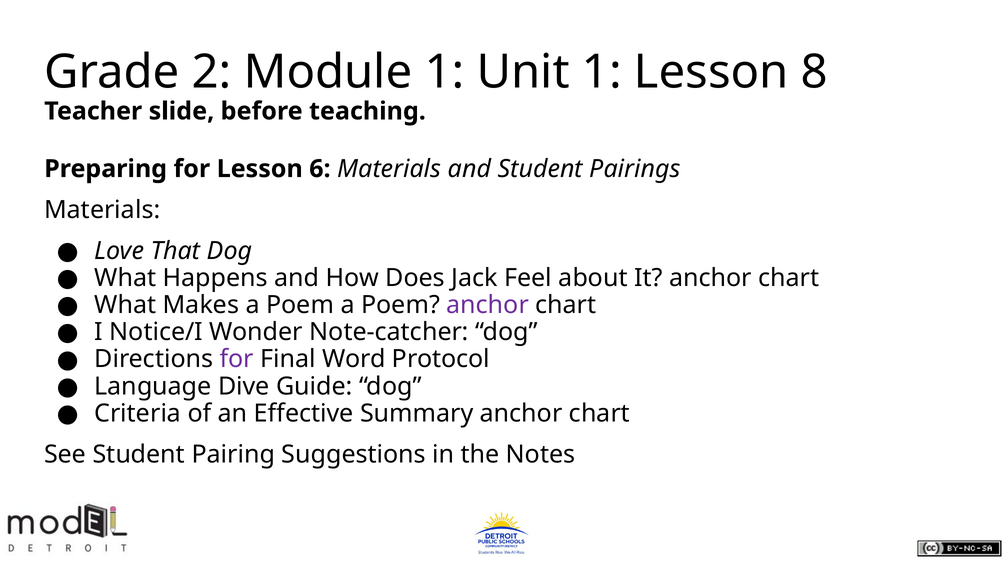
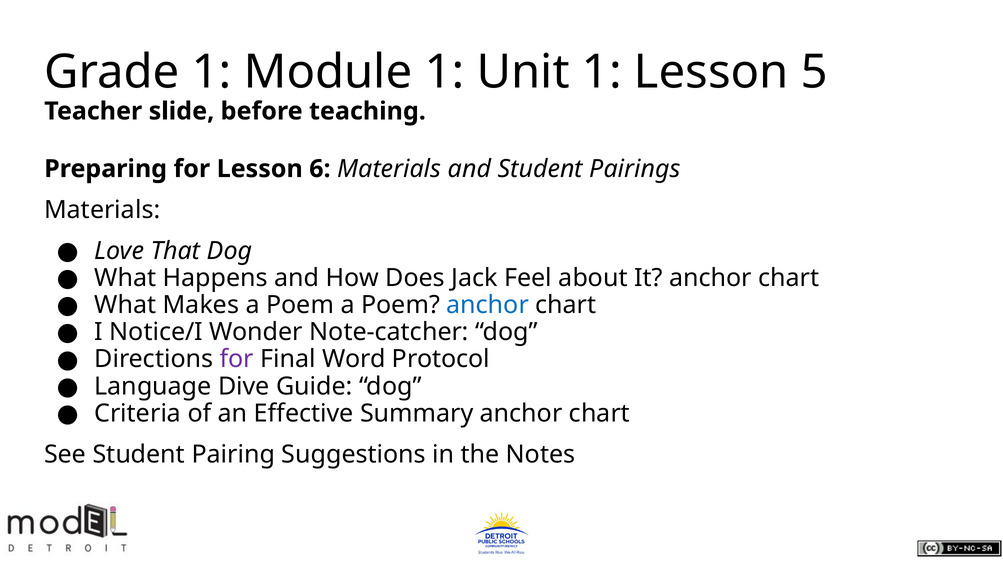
Grade 2: 2 -> 1 (212, 72)
8: 8 -> 5 (814, 72)
anchor colour: purple -> blue (488, 305)
